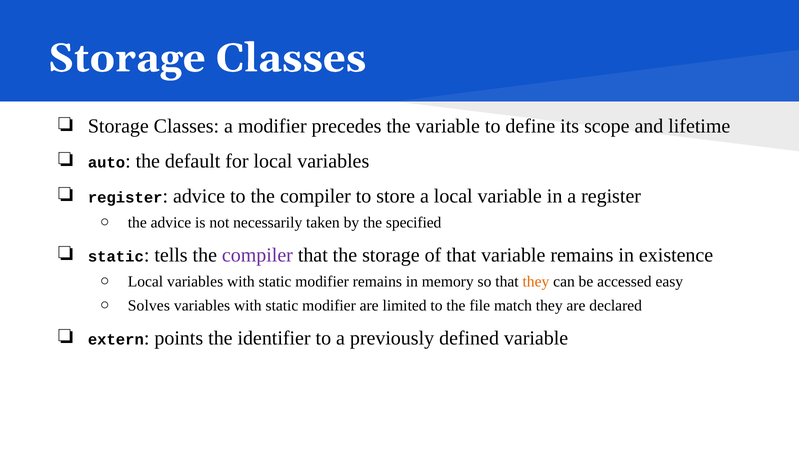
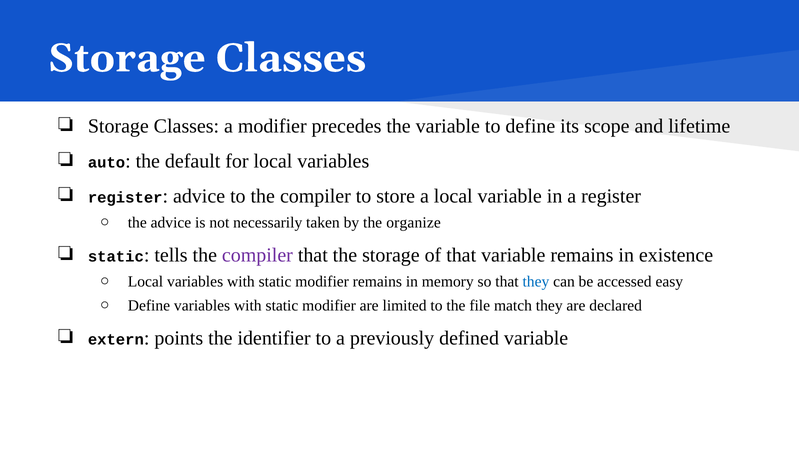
specified: specified -> organize (414, 223)
they colour: orange -> blue (536, 282)
Solves: Solves -> Define (149, 306)
